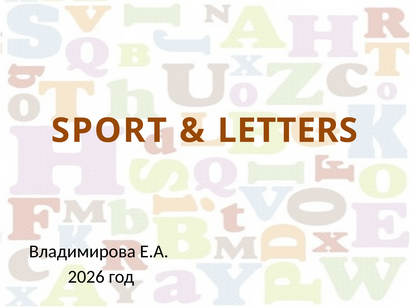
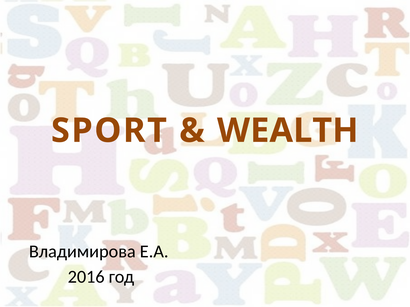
LETTERS: LETTERS -> WEALTH (288, 131)
2026: 2026 -> 2016 (86, 277)
